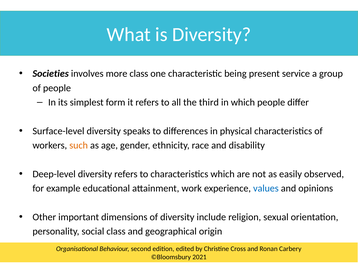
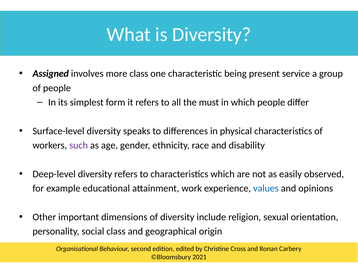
Societies: Societies -> Assigned (51, 73)
third: third -> must (209, 102)
such colour: orange -> purple (79, 145)
